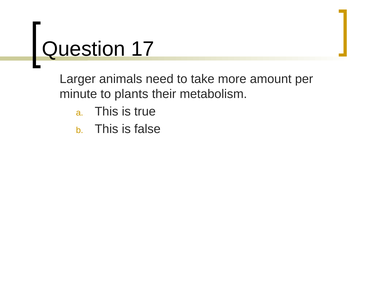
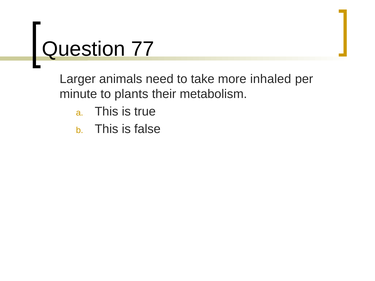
17: 17 -> 77 (143, 49)
amount: amount -> inhaled (271, 79)
